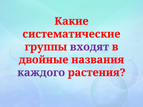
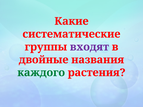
каждого colour: purple -> green (41, 73)
